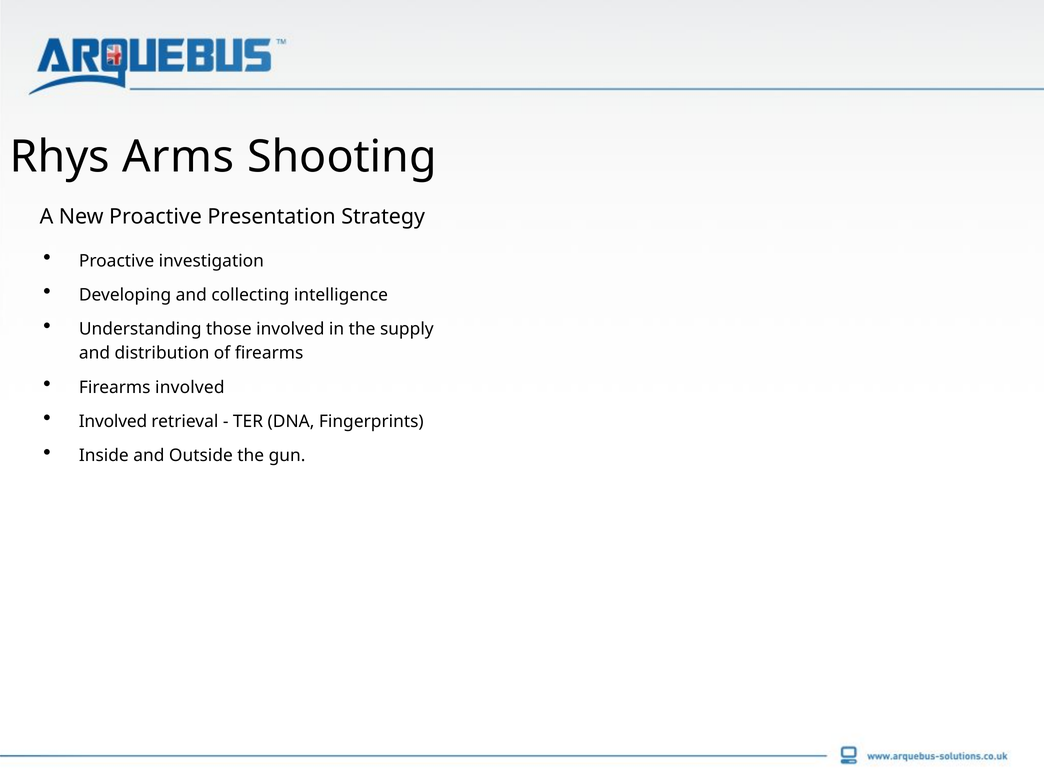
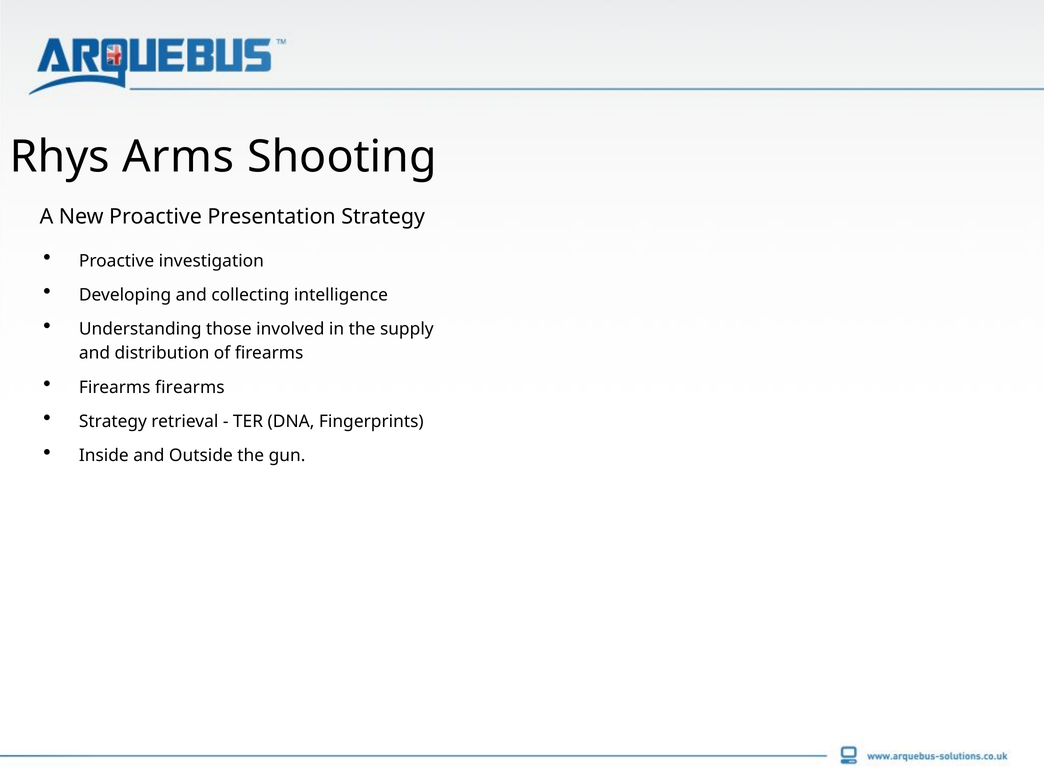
Firearms involved: involved -> firearms (190, 387)
Involved: Involved -> Strategy (113, 422)
